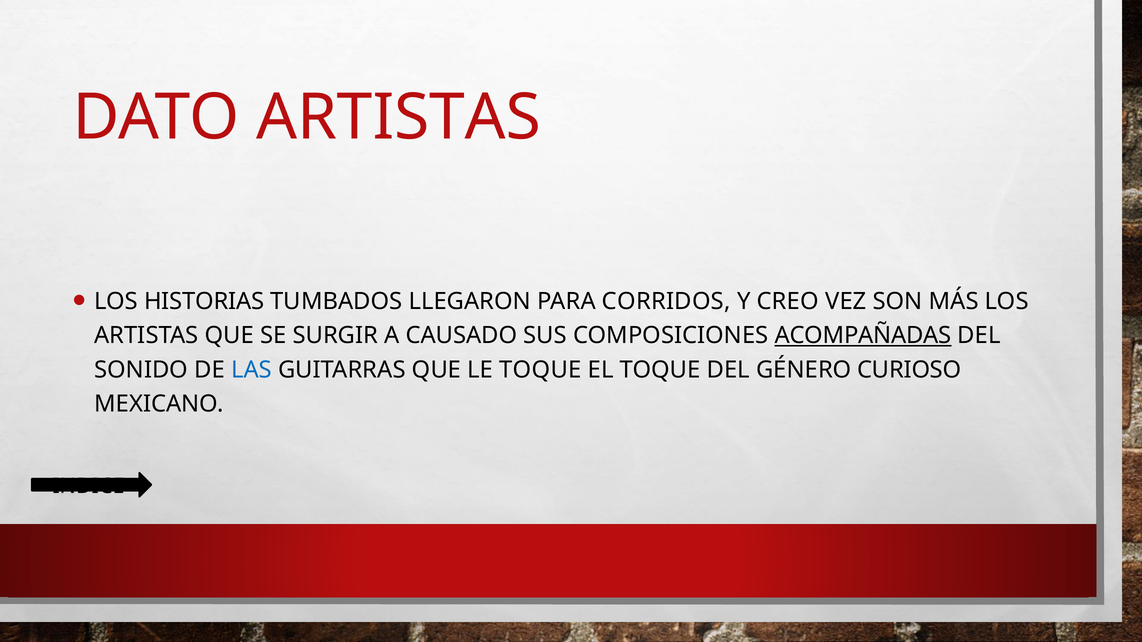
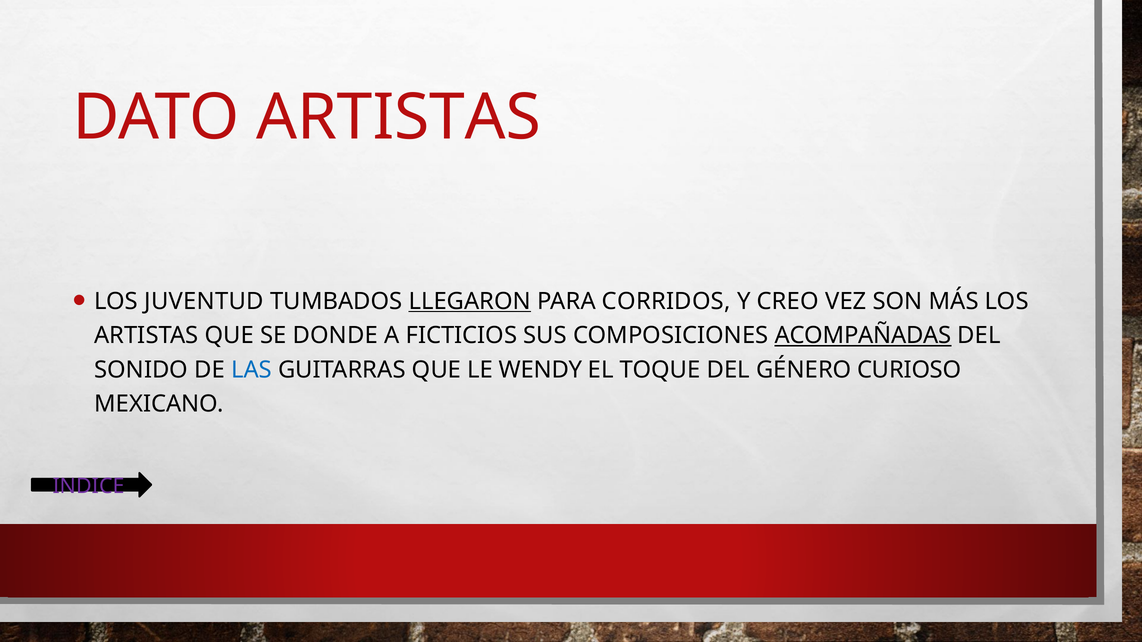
HISTORIAS: HISTORIAS -> JUVENTUD (204, 301)
LLEGARON underline: none -> present (470, 301)
SURGIR: SURGIR -> DONDE (335, 336)
CAUSADO: CAUSADO -> FICTICIOS (461, 336)
LE TOQUE: TOQUE -> WENDY (541, 370)
INDICE colour: black -> purple (89, 486)
